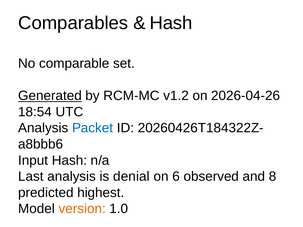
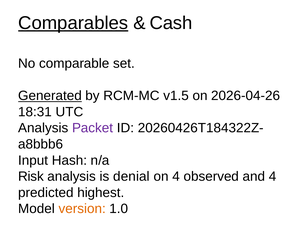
Comparables underline: none -> present (73, 23)
Hash: Hash -> Cash (171, 23)
v1.2: v1.2 -> v1.5 (176, 96)
18:54: 18:54 -> 18:31 (35, 112)
Packet colour: blue -> purple (93, 128)
Last: Last -> Risk (31, 177)
on 6: 6 -> 4 (176, 177)
and 8: 8 -> 4 (273, 177)
